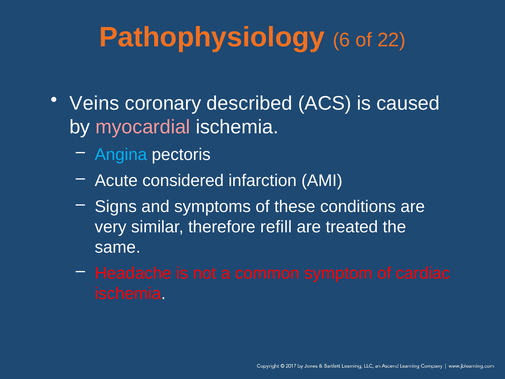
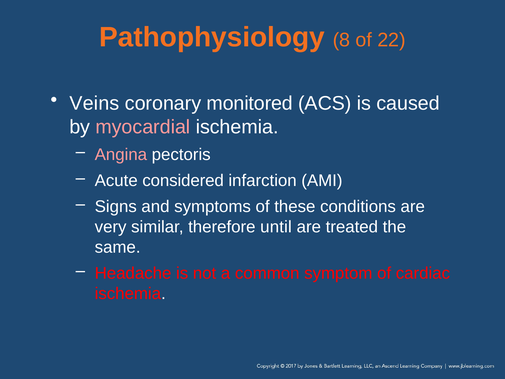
6: 6 -> 8 (342, 40)
described: described -> monitored (250, 103)
Angina colour: light blue -> pink (121, 154)
refill: refill -> until (276, 227)
